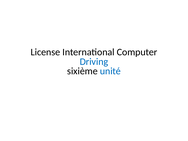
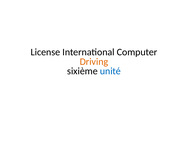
Driving colour: blue -> orange (94, 62)
